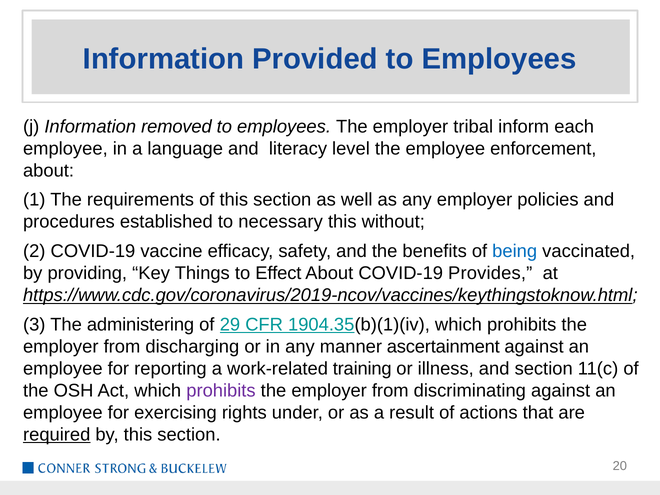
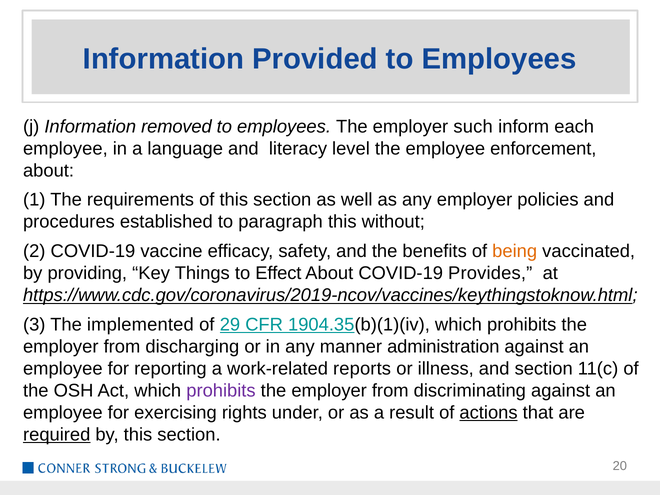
tribal: tribal -> such (473, 127)
necessary: necessary -> paragraph (281, 222)
being colour: blue -> orange (515, 251)
administering: administering -> implemented (140, 325)
ascertainment: ascertainment -> administration (443, 347)
training: training -> reports (362, 369)
actions underline: none -> present (489, 413)
